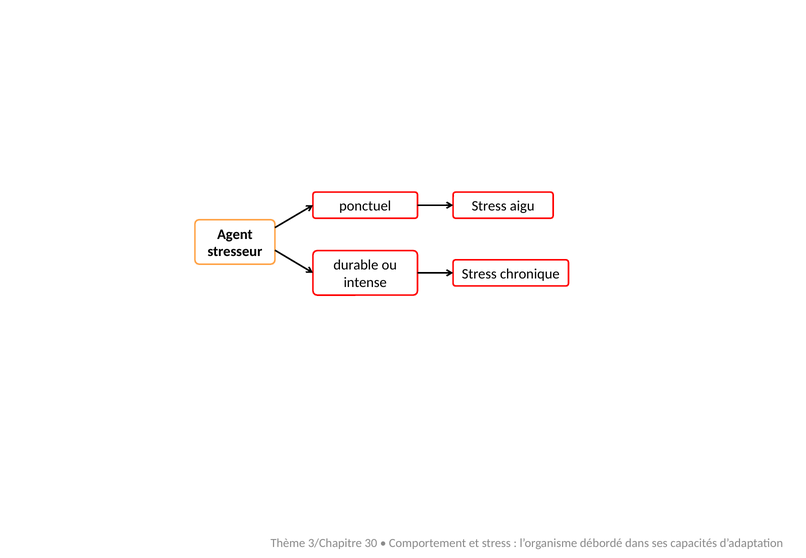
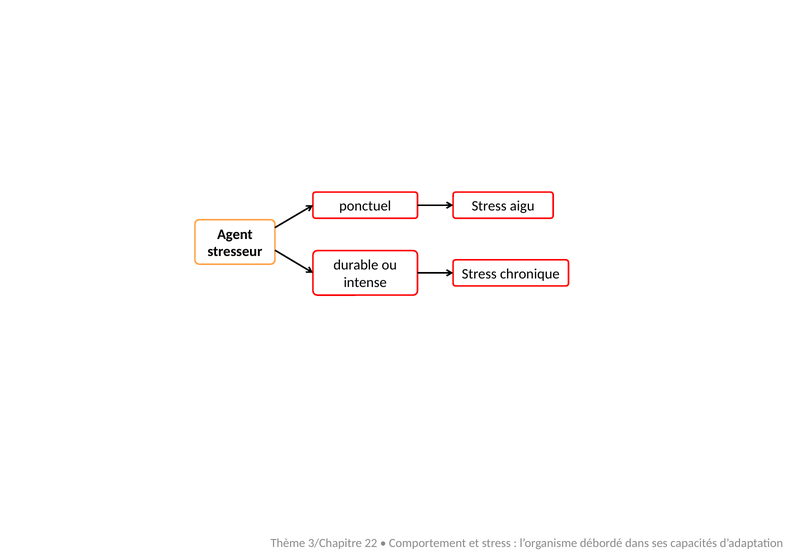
30: 30 -> 22 (371, 543)
